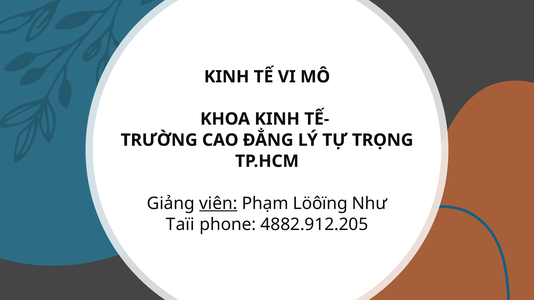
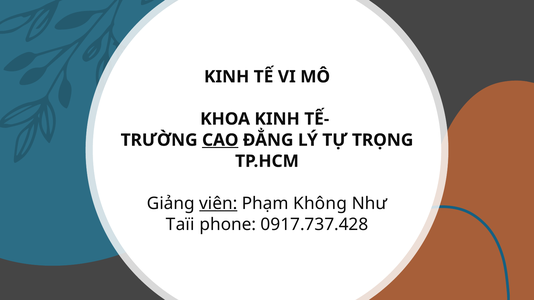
CAO underline: none -> present (220, 140)
Löôïng: Löôïng -> Không (320, 204)
4882.912.205: 4882.912.205 -> 0917.737.428 (314, 225)
